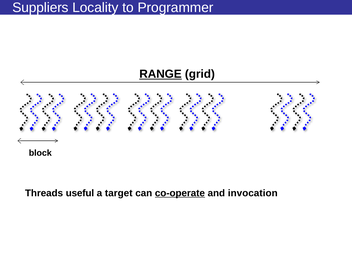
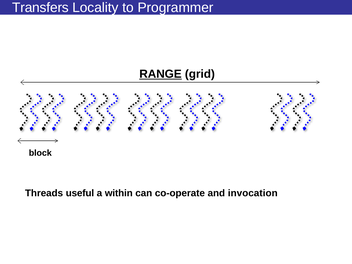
Suppliers: Suppliers -> Transfers (40, 8)
target: target -> within (119, 193)
co-operate underline: present -> none (180, 193)
